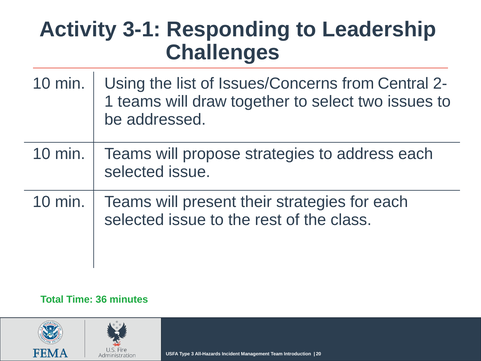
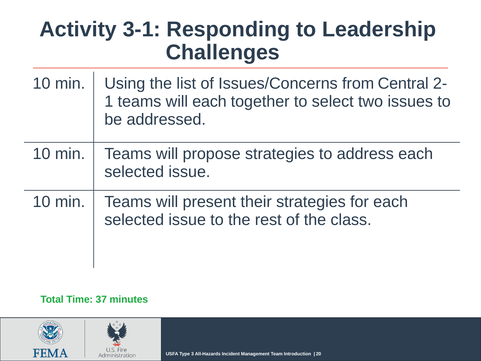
will draw: draw -> each (209, 101)
36: 36 -> 37 (101, 299)
